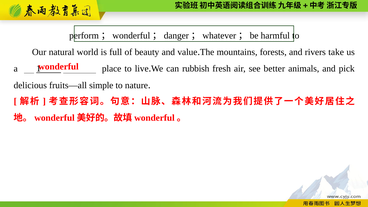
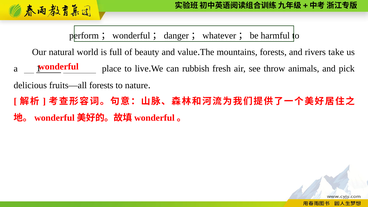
better: better -> throw (274, 69)
fruits—all simple: simple -> forests (101, 85)
